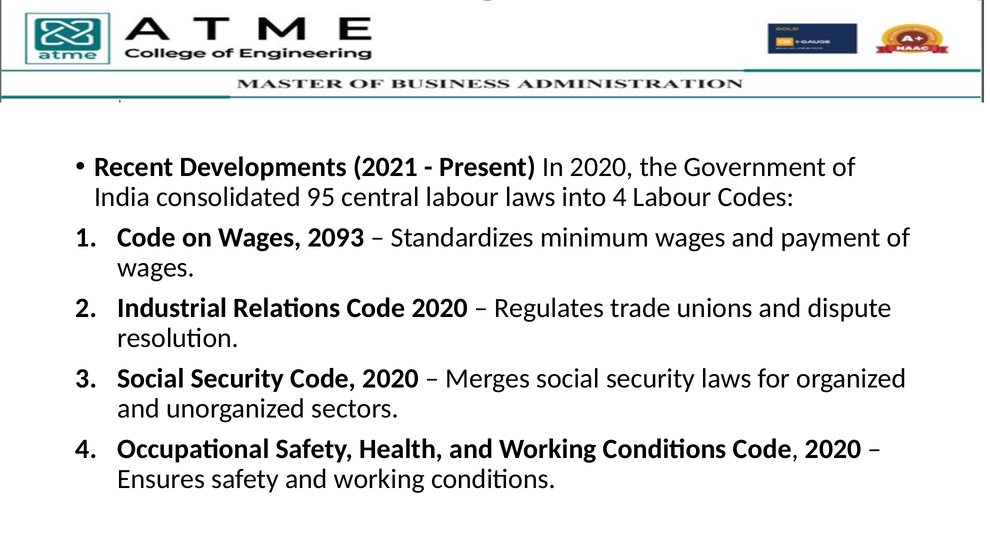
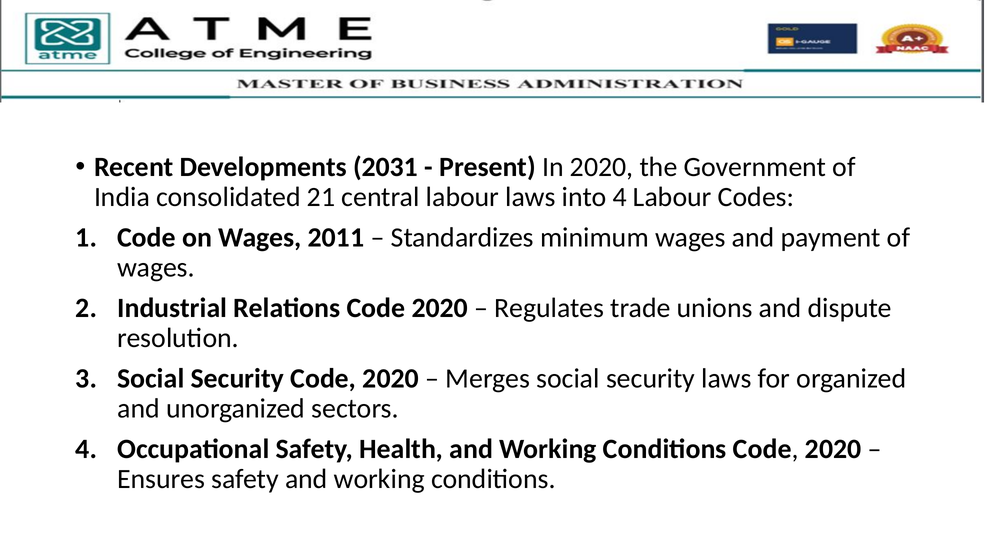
2021: 2021 -> 2031 (386, 167)
95: 95 -> 21 (321, 197)
2093: 2093 -> 2011 (336, 237)
